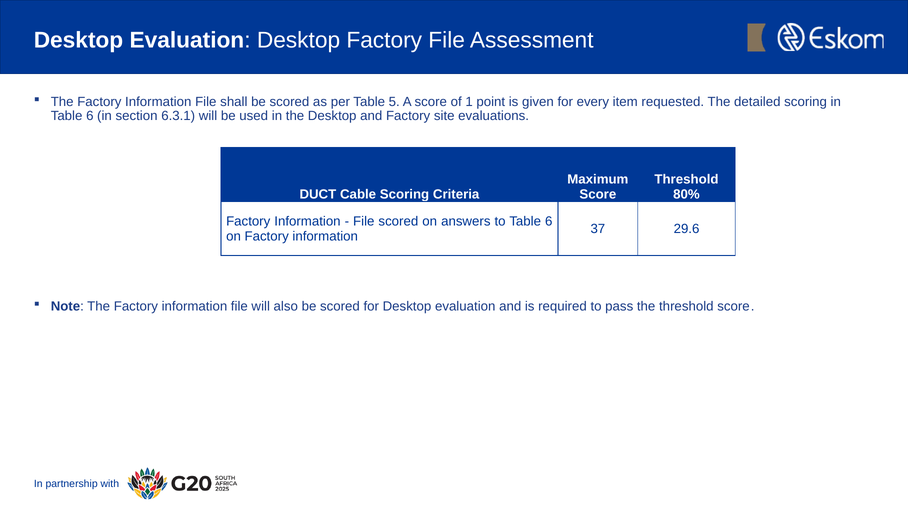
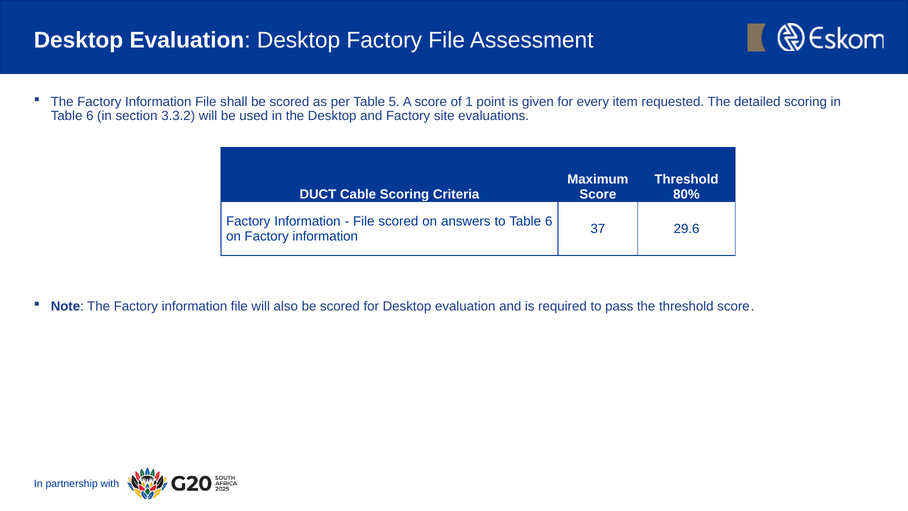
6.3.1: 6.3.1 -> 3.3.2 (178, 116)
